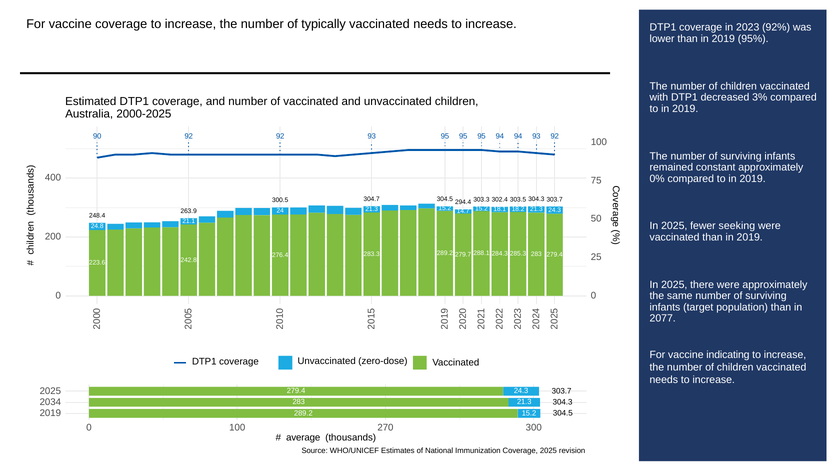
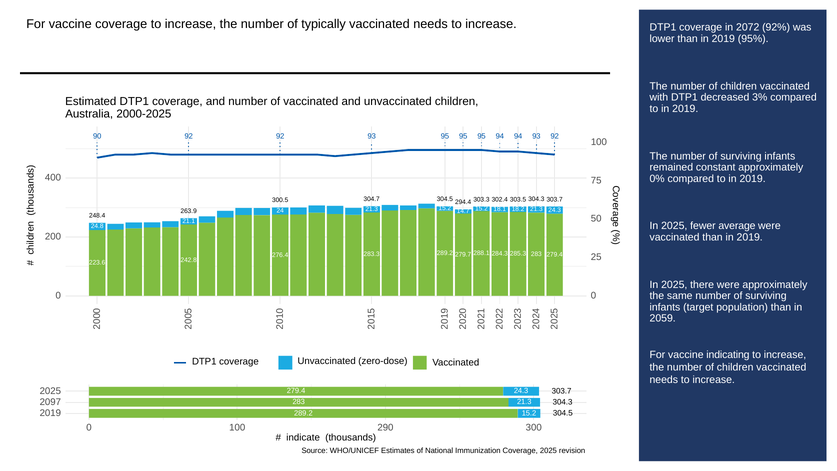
2023: 2023 -> 2072 (748, 28)
seeking: seeking -> average (737, 226)
2077: 2077 -> 2059 (663, 318)
2034: 2034 -> 2097 (50, 402)
270: 270 -> 290 (385, 427)
average: average -> indicate (303, 437)
